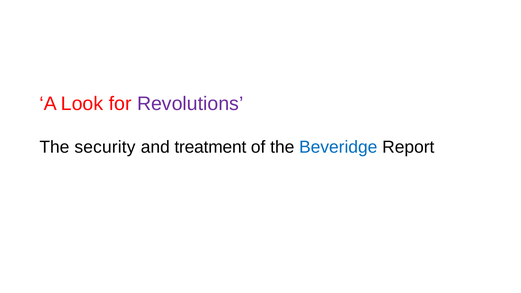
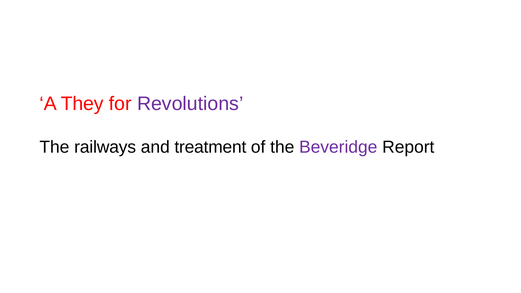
Look: Look -> They (82, 104)
security: security -> railways (105, 147)
Beveridge colour: blue -> purple (338, 147)
